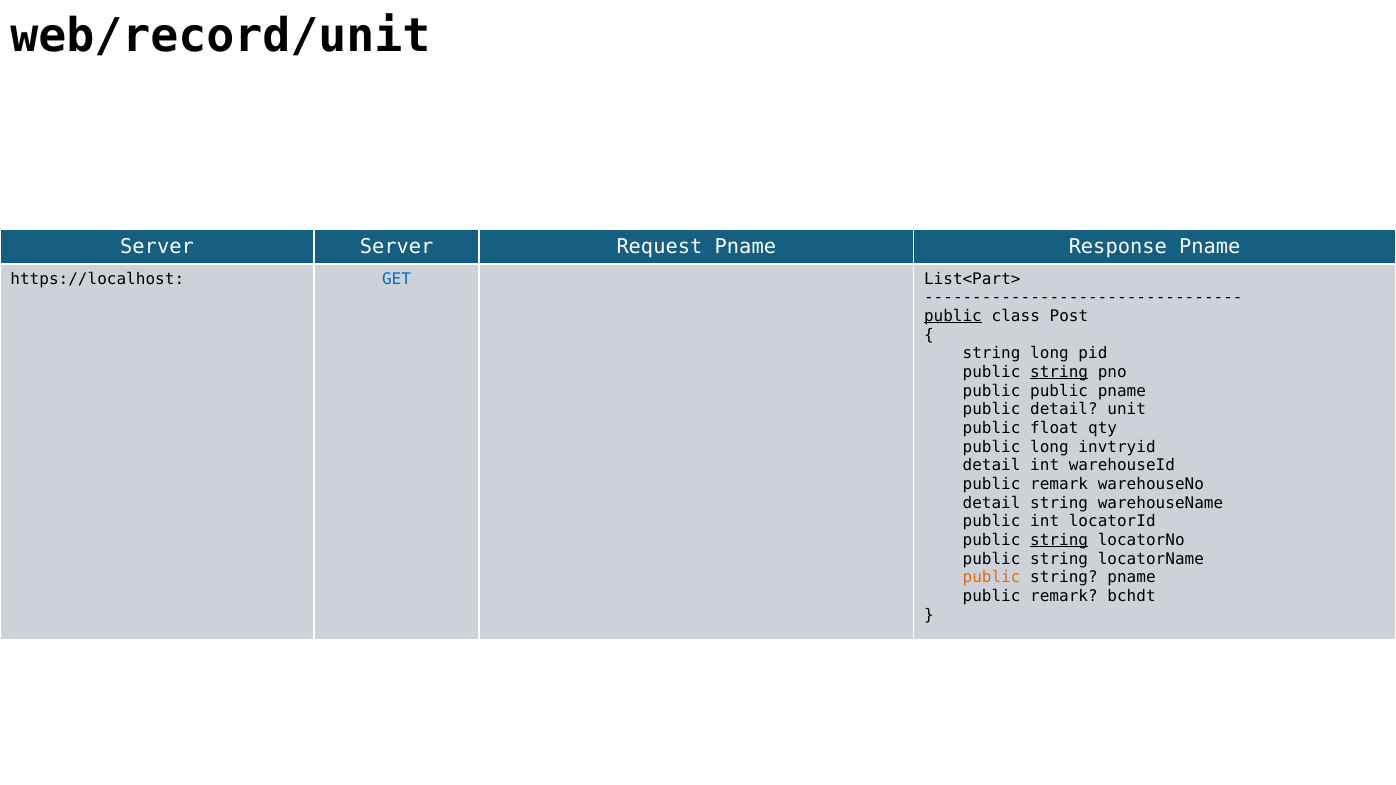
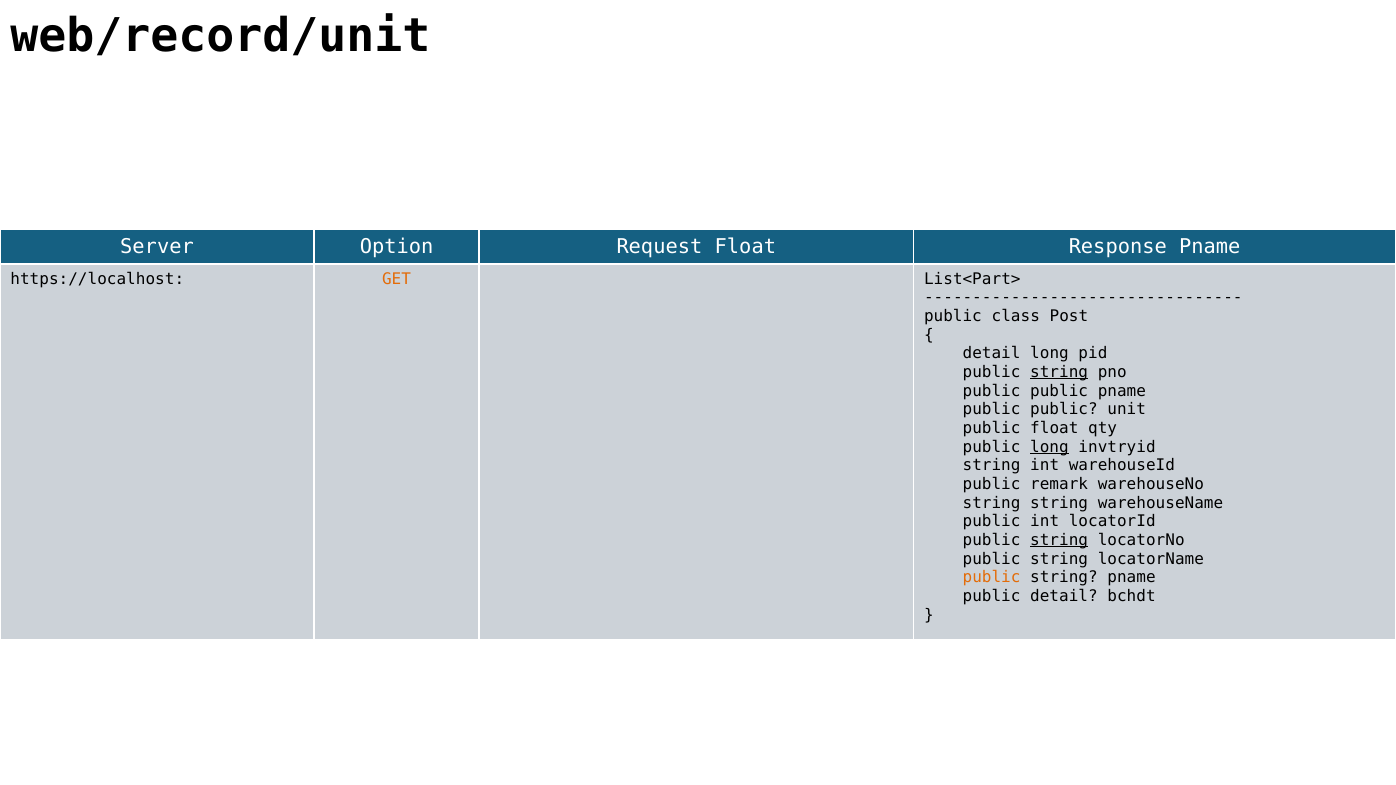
Server Server: Server -> Option (397, 247)
Request Pname: Pname -> Float (745, 247)
GET colour: blue -> orange (397, 279)
public underline: present -> none (953, 316)
string: string -> detail (992, 354)
detail: detail -> public (1064, 410)
long underline: none -> present (1049, 447)
detail: detail -> string (992, 466)
detail: detail -> string (992, 503)
remark: remark -> detail (1064, 596)
